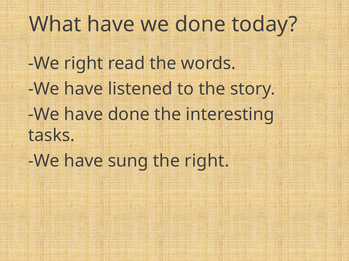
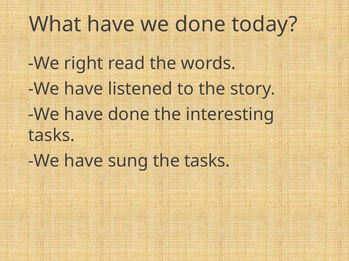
the right: right -> tasks (207, 161)
